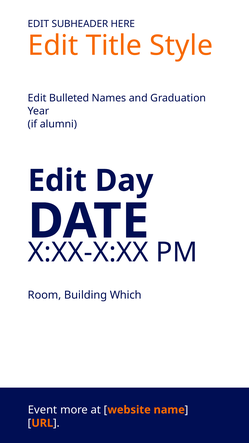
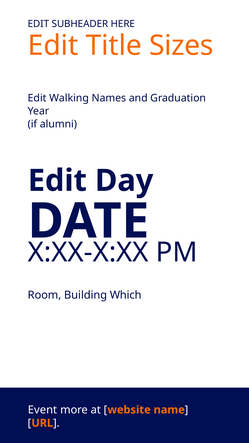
Style: Style -> Sizes (181, 46)
Bulleted: Bulleted -> Walking (69, 98)
